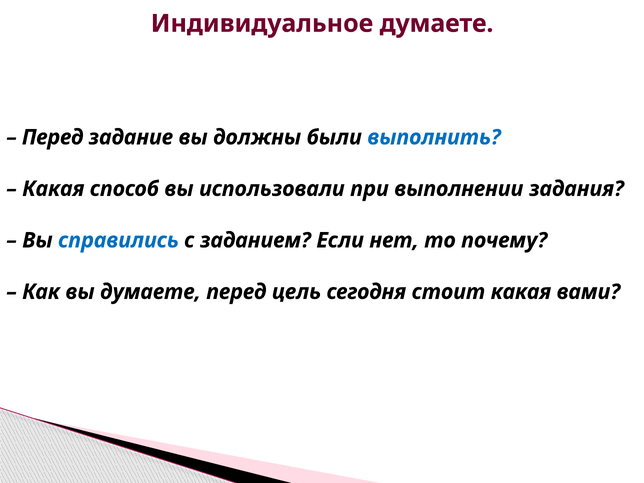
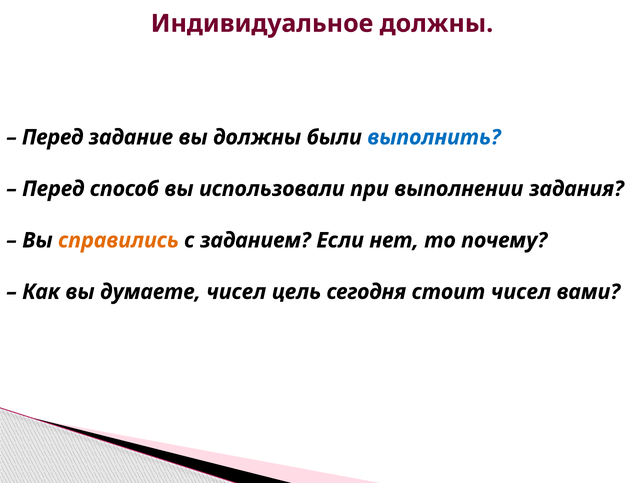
Индивидуальное думаете: думаете -> должны (436, 24)
Какая: Какая -> Перед (53, 189)
справились colour: blue -> orange (118, 240)
думаете перед: перед -> чисел (236, 292)
стоит какая: какая -> чисел (521, 292)
